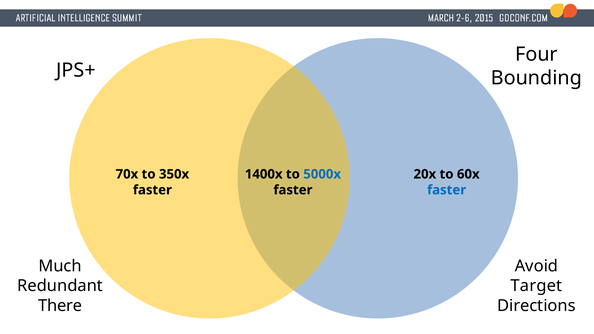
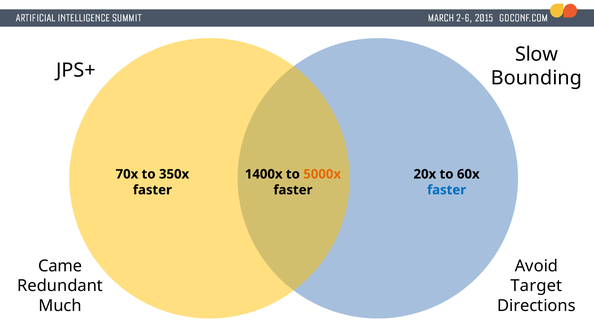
Four: Four -> Slow (537, 54)
5000x colour: blue -> orange (322, 174)
Much: Much -> Came (60, 266)
There: There -> Much (60, 306)
